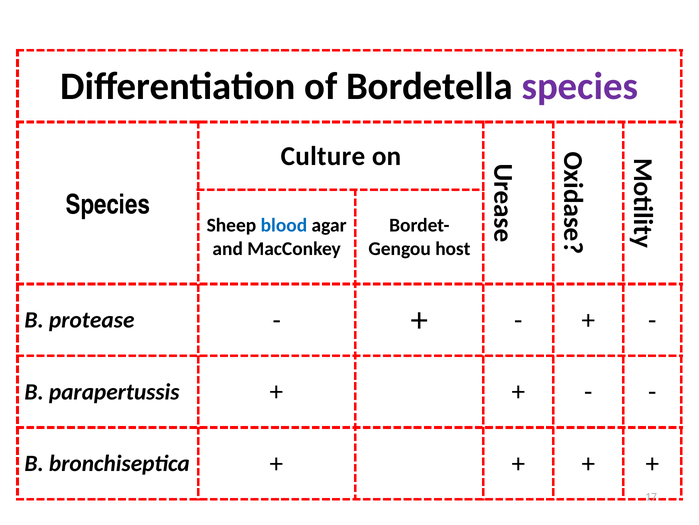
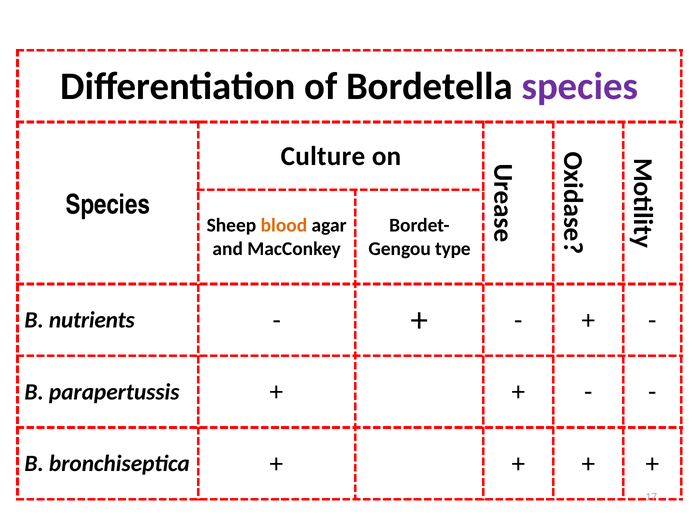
blood colour: blue -> orange (284, 225)
host: host -> type (453, 249)
protease: protease -> nutrients (92, 320)
